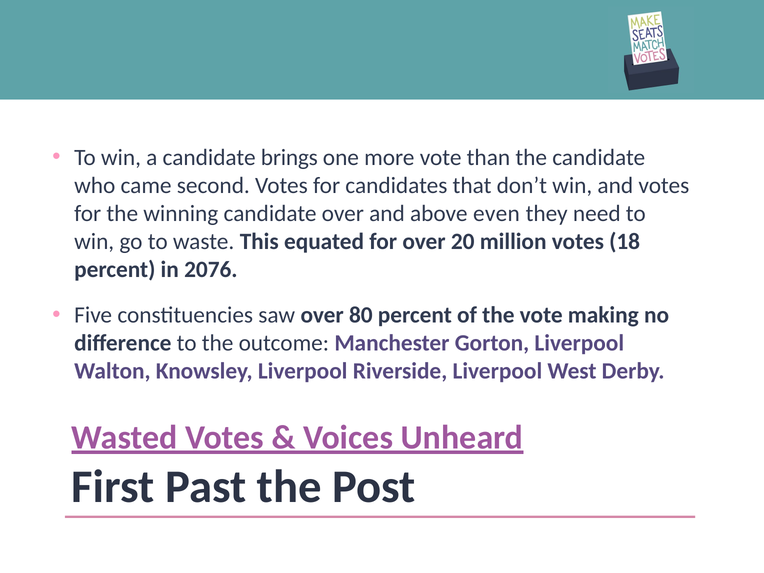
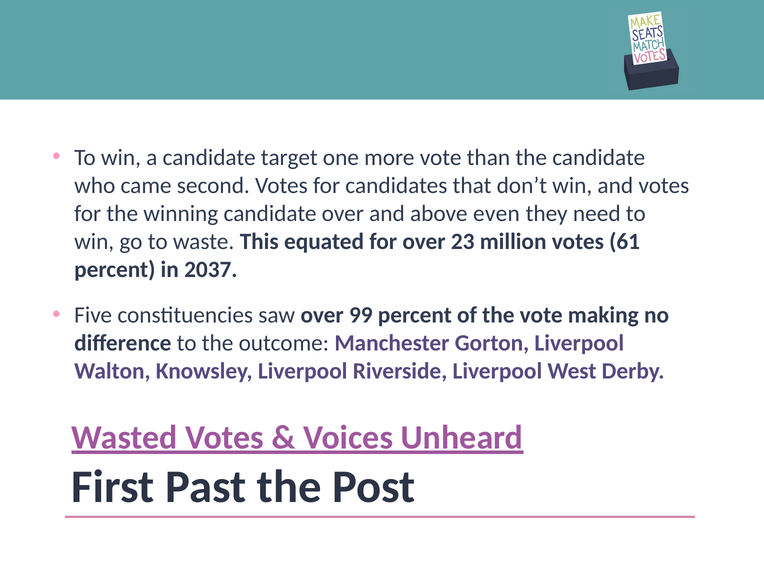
brings: brings -> target (289, 158)
20: 20 -> 23 (463, 242)
18: 18 -> 61 (625, 242)
2076: 2076 -> 2037 (211, 270)
80: 80 -> 99 (361, 315)
